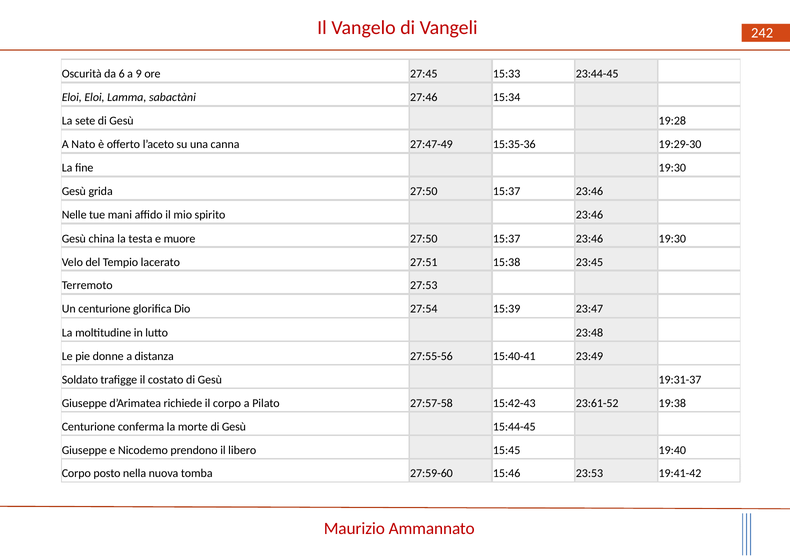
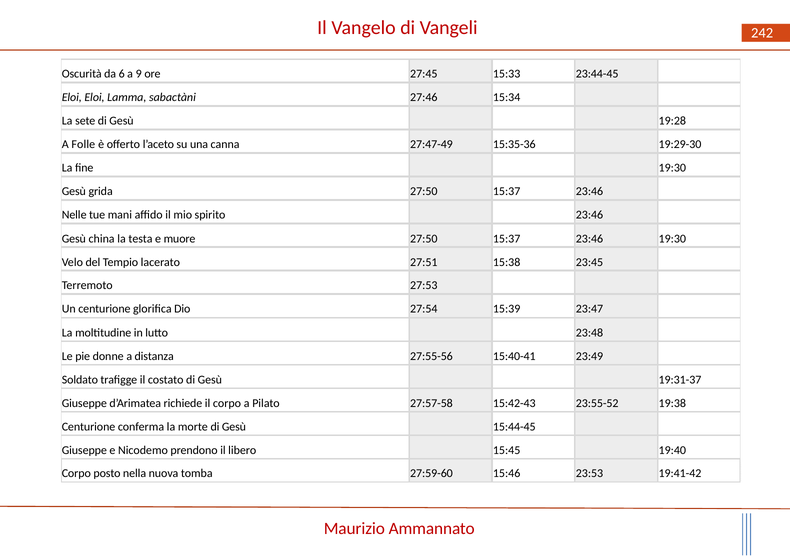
Nato: Nato -> Folle (83, 145)
23:61-52: 23:61-52 -> 23:55-52 (597, 404)
